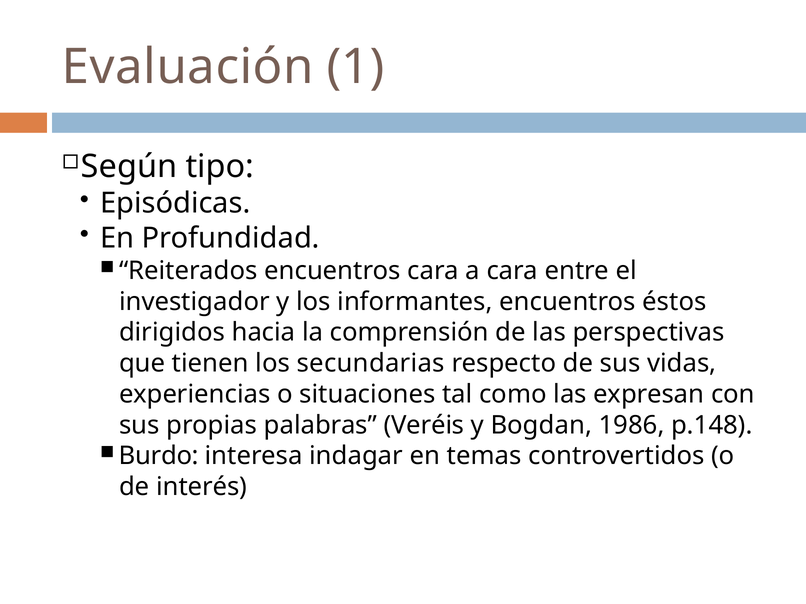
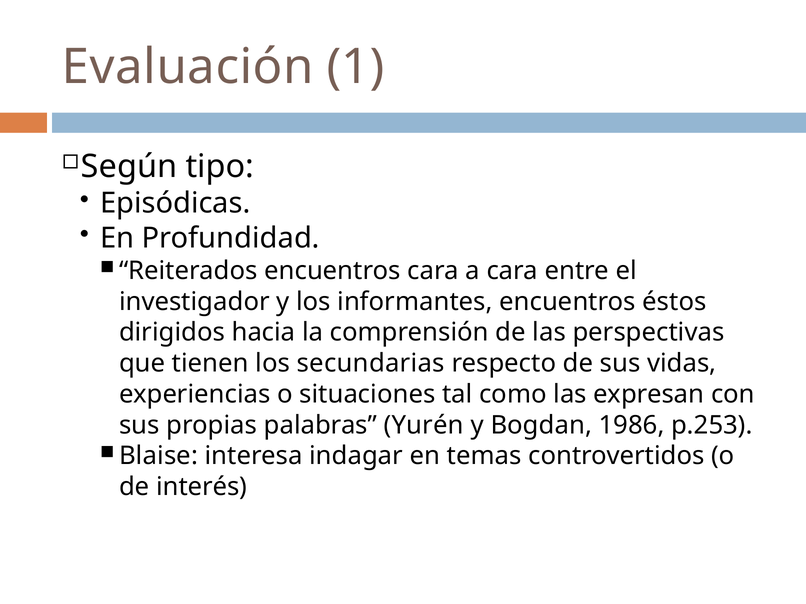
Veréis: Veréis -> Yurén (424, 425)
p.148: p.148 -> p.253 (712, 425)
Burdo: Burdo -> Blaise (159, 456)
